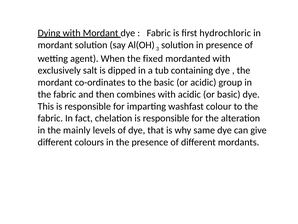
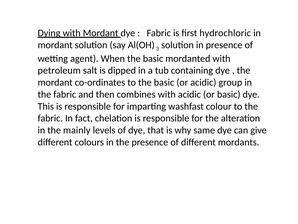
When the fixed: fixed -> basic (153, 58)
exclusively: exclusively -> petroleum (59, 70)
